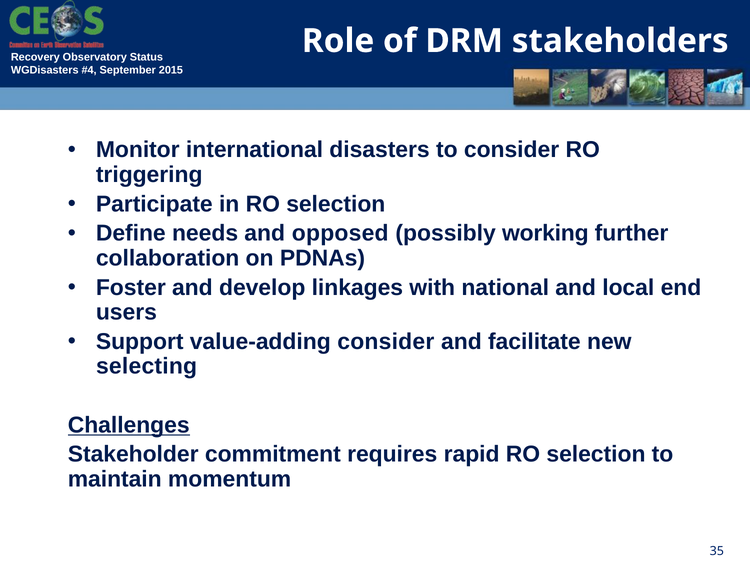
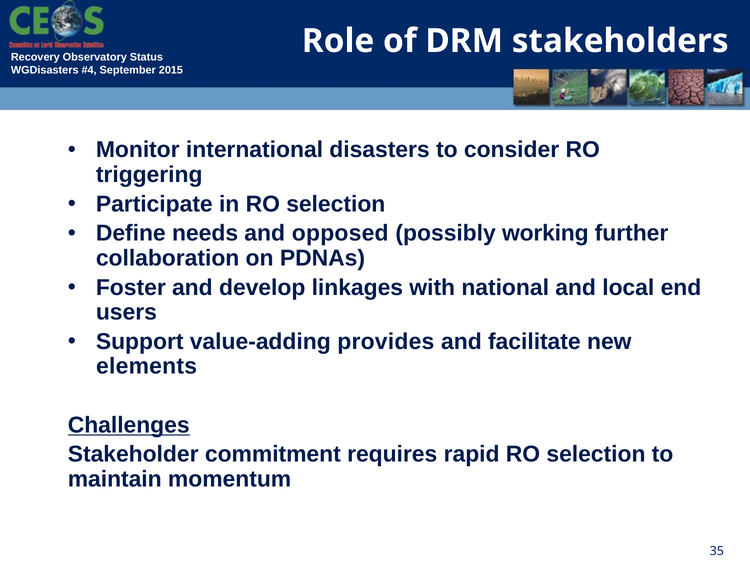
value-adding consider: consider -> provides (386, 341)
selecting: selecting -> elements (147, 366)
